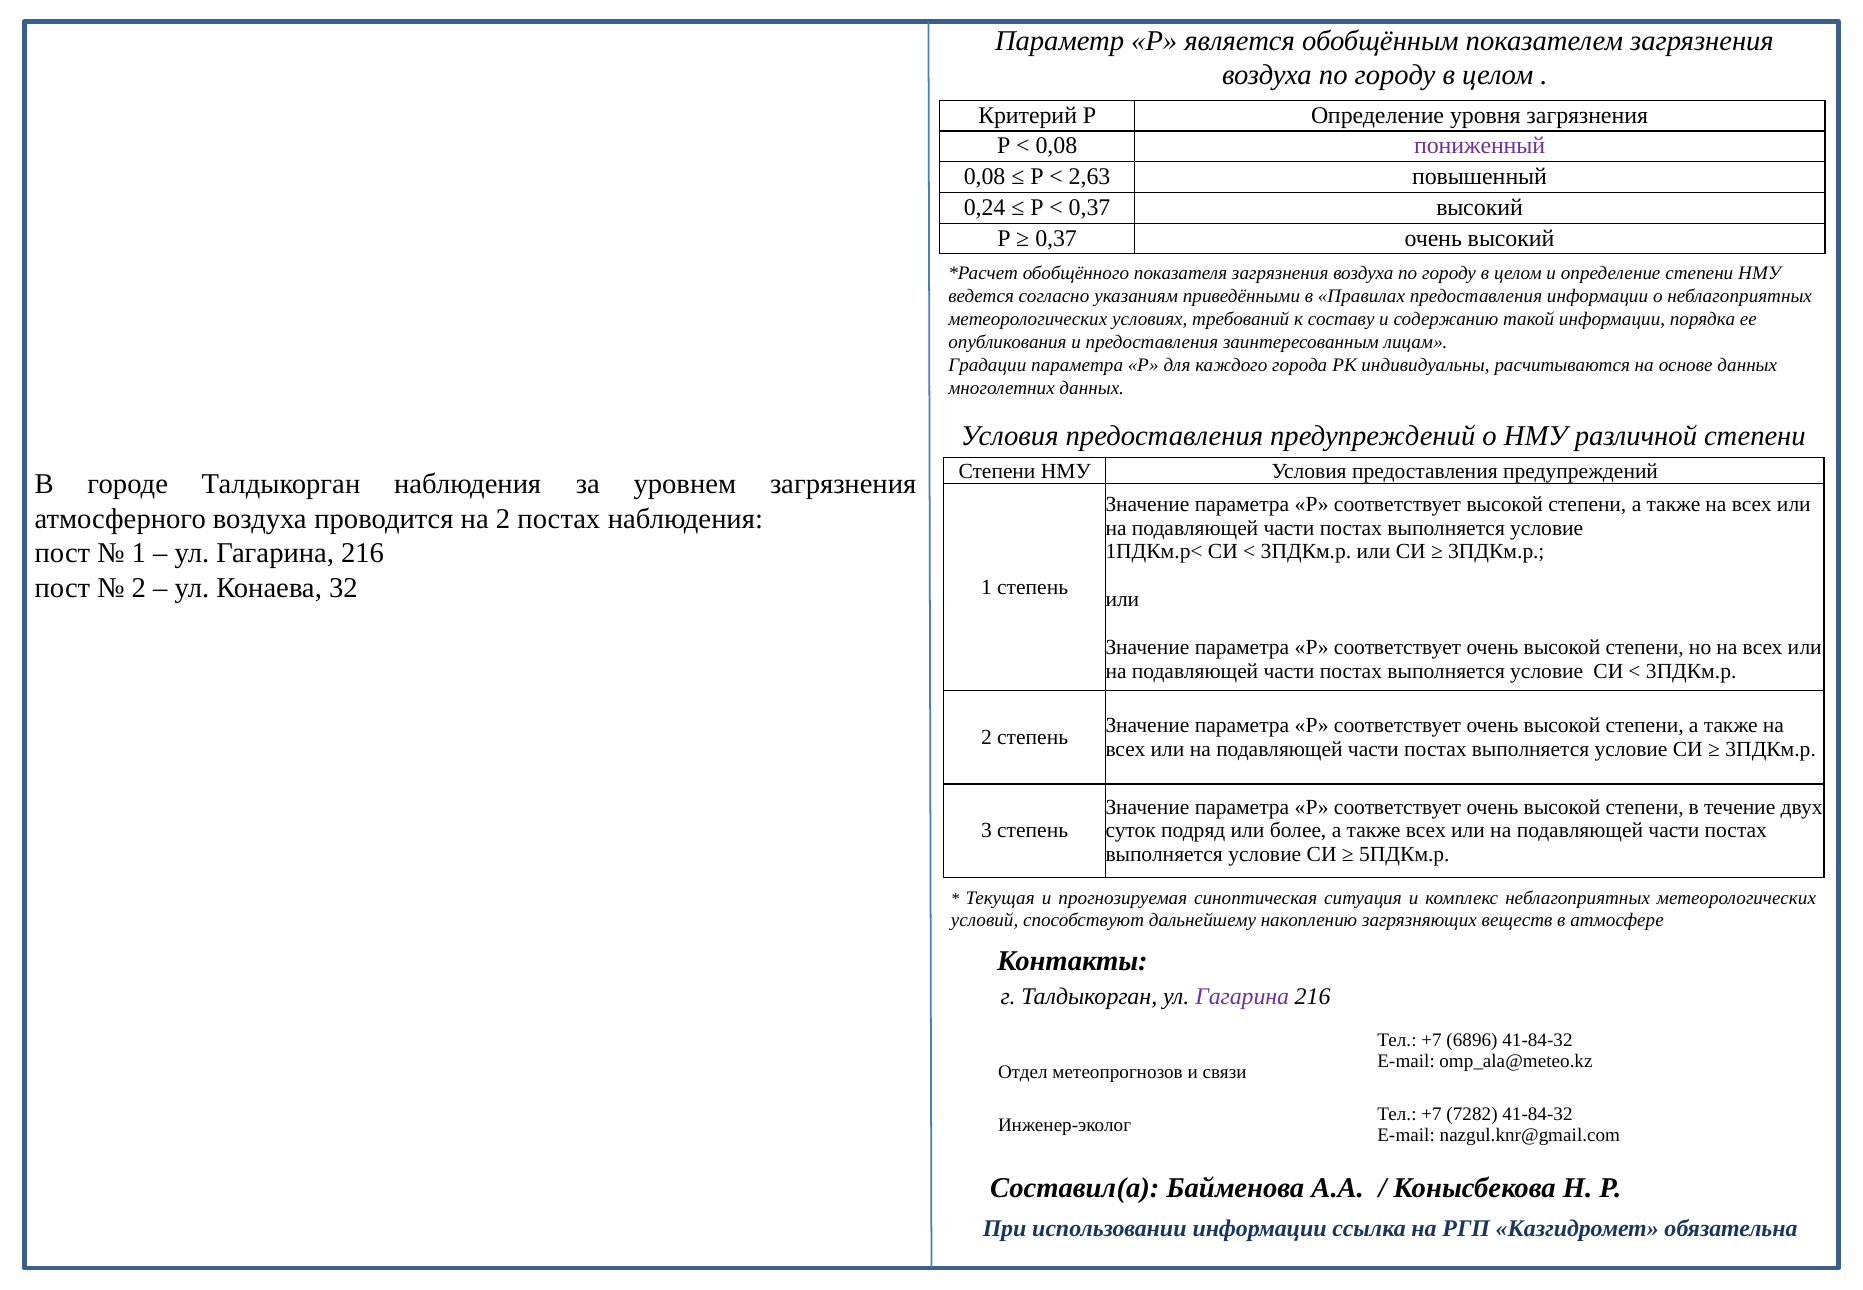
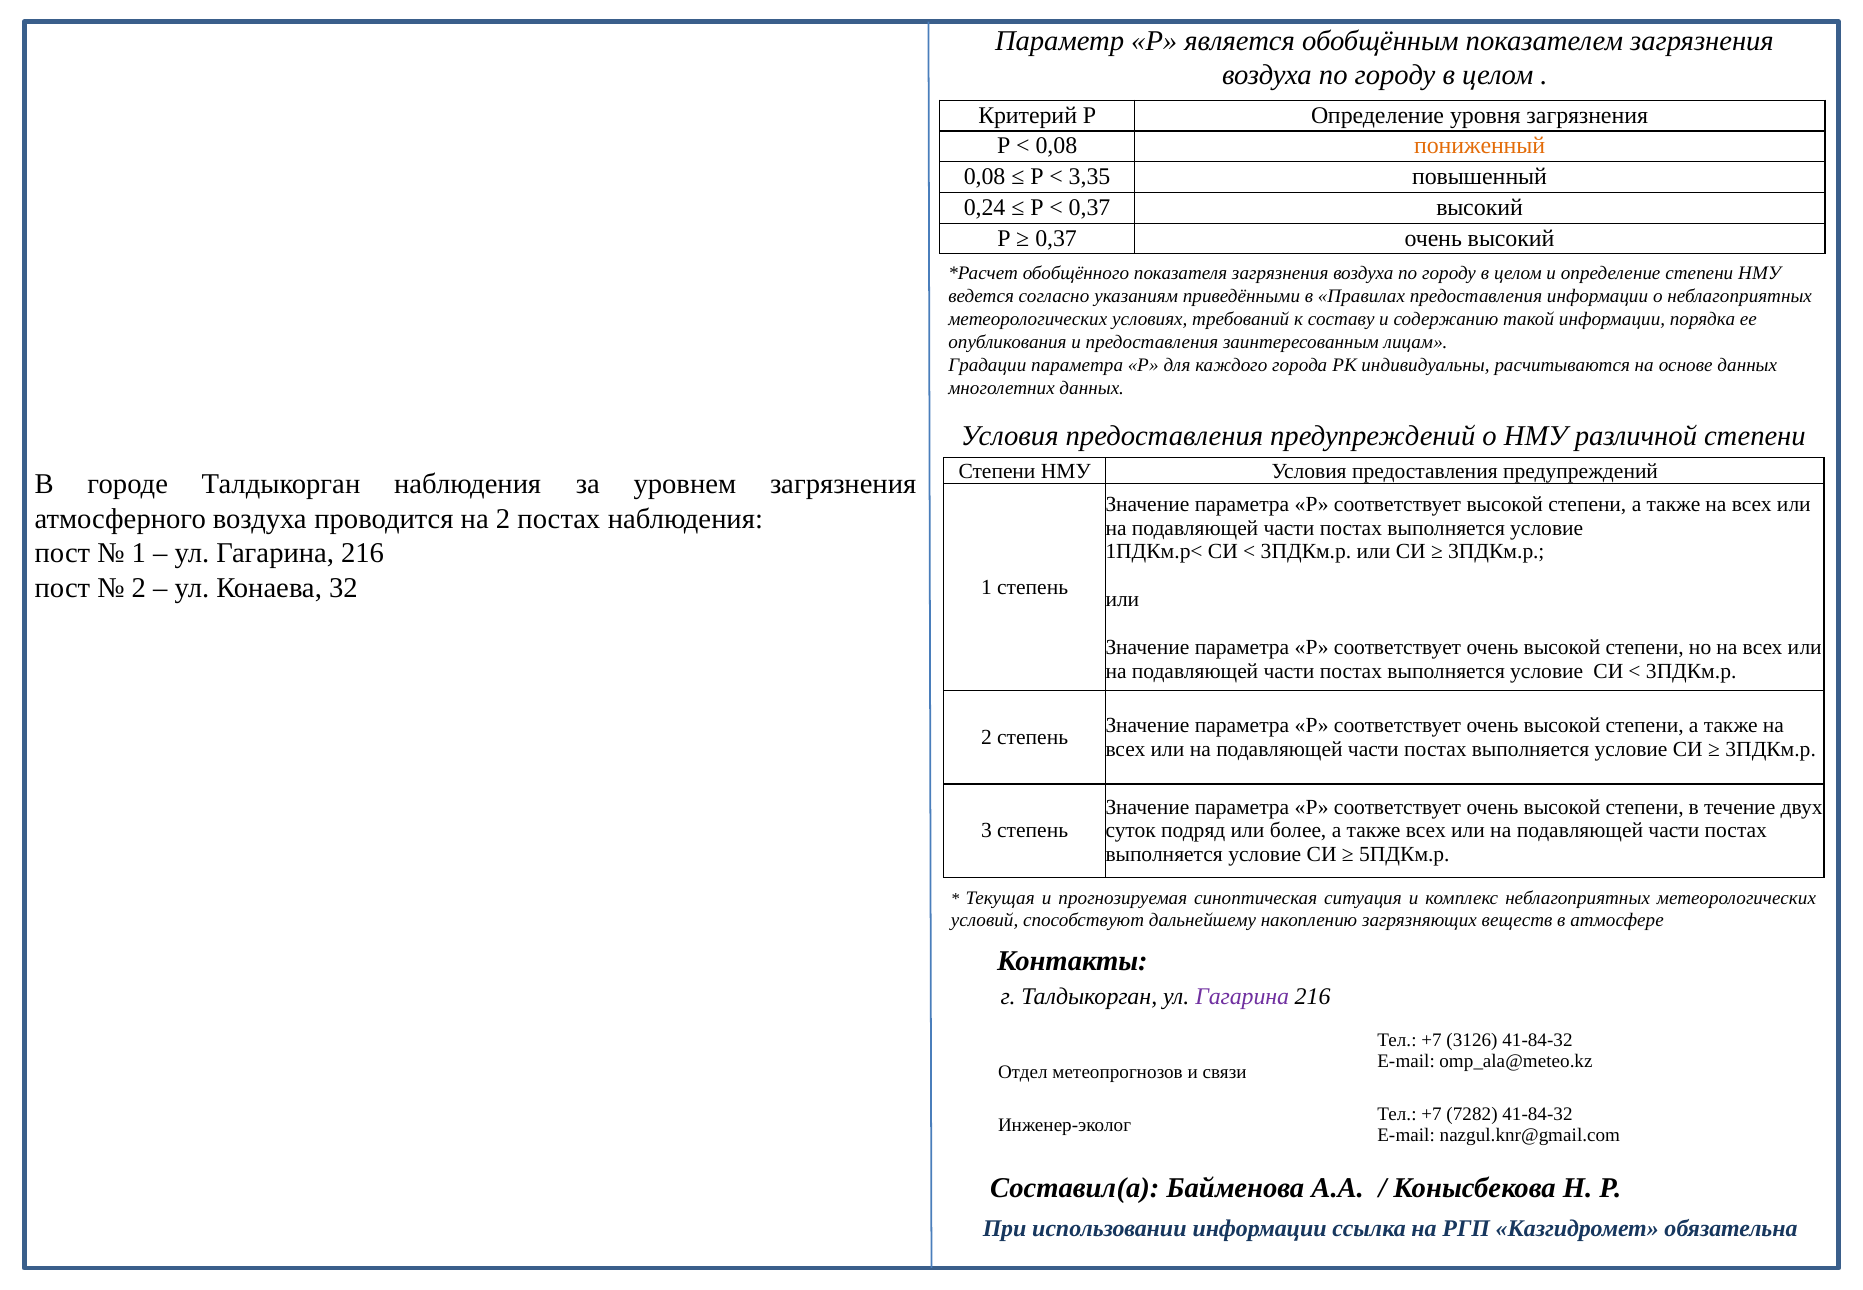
пониженный colour: purple -> orange (1480, 146)
2,63: 2,63 -> 3,35 (1090, 177)
6896: 6896 -> 3126 (1472, 1040)
